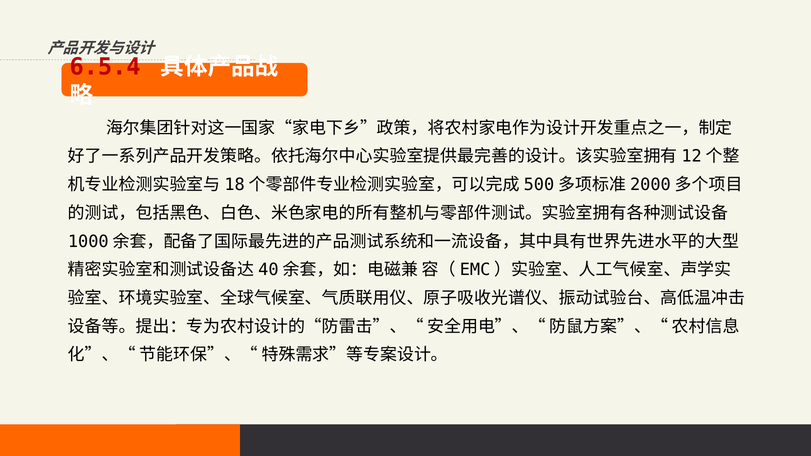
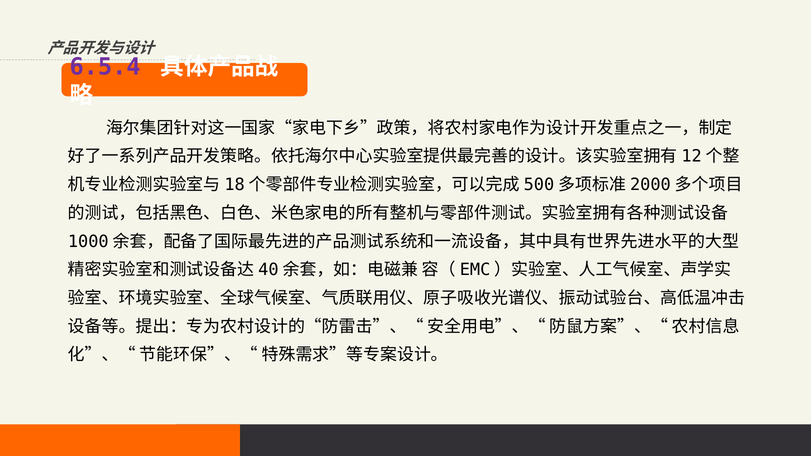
6.5.4 colour: red -> purple (105, 67)
